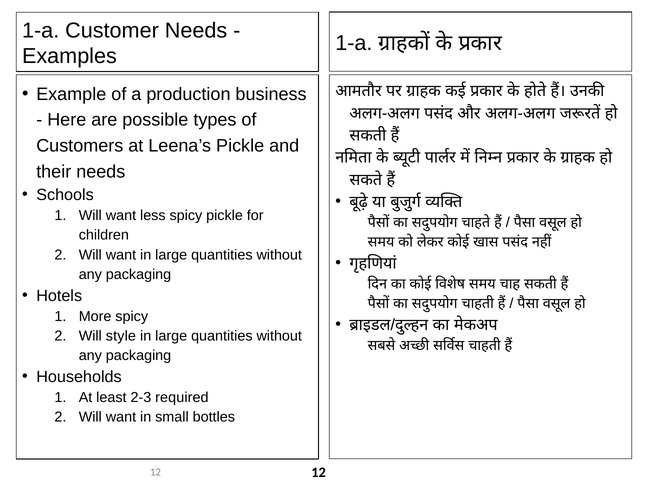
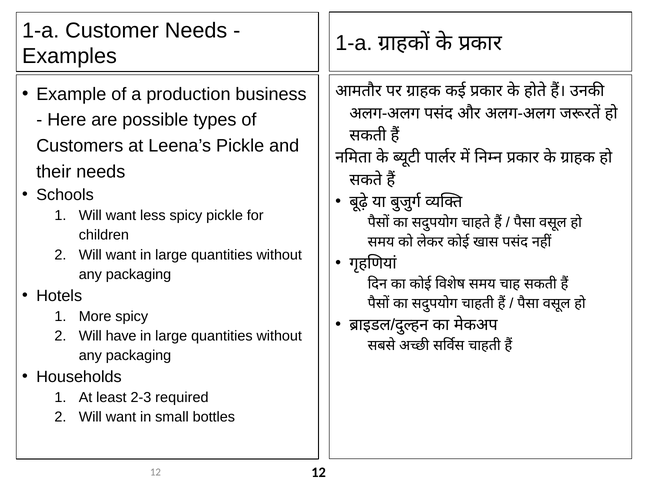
style: style -> have (121, 336)
